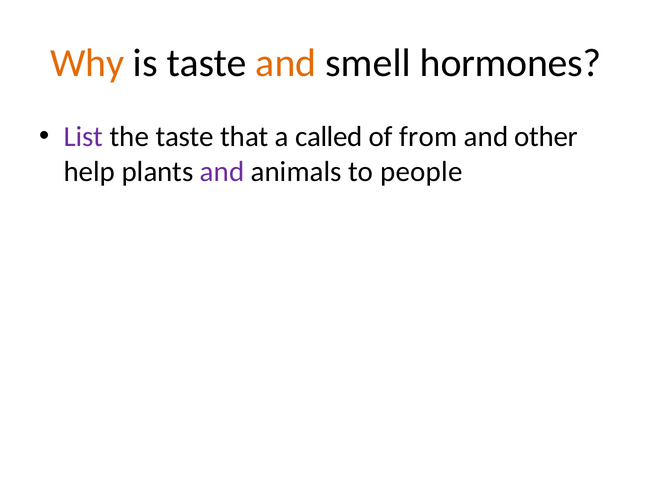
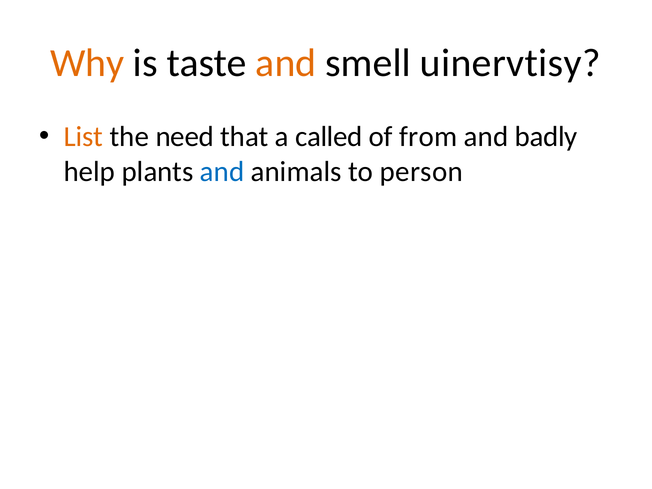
hormones: hormones -> uinervtisy (510, 63)
List colour: purple -> orange (83, 137)
the taste: taste -> need (185, 137)
other: other -> badly (546, 137)
and colour: purple -> blue (222, 172)
people: people -> person (421, 172)
